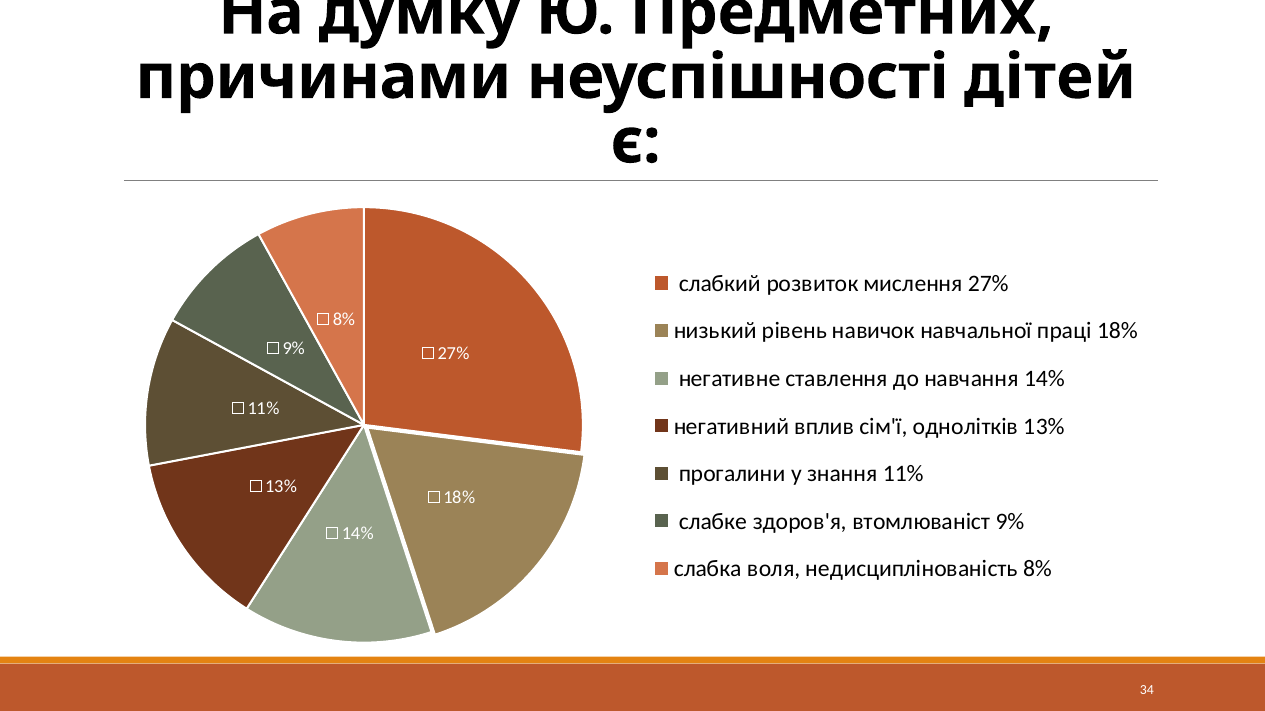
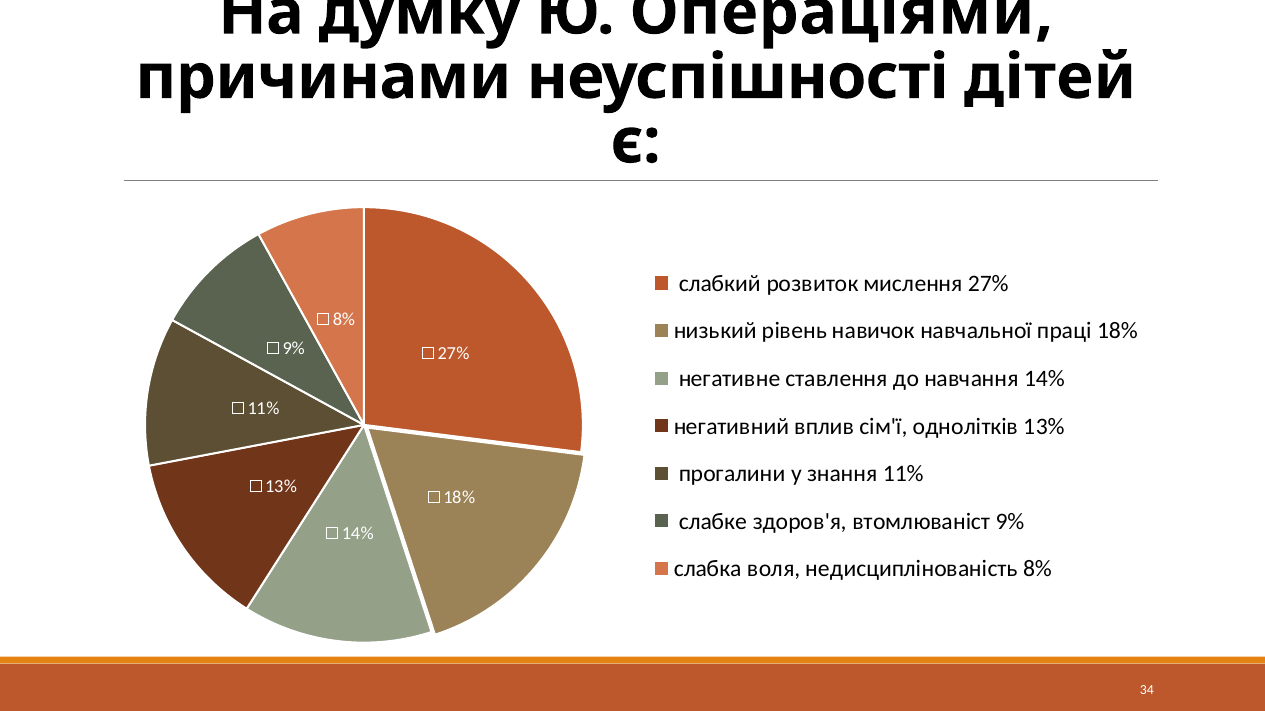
Предметних: Предметних -> Операціями (841, 13)
